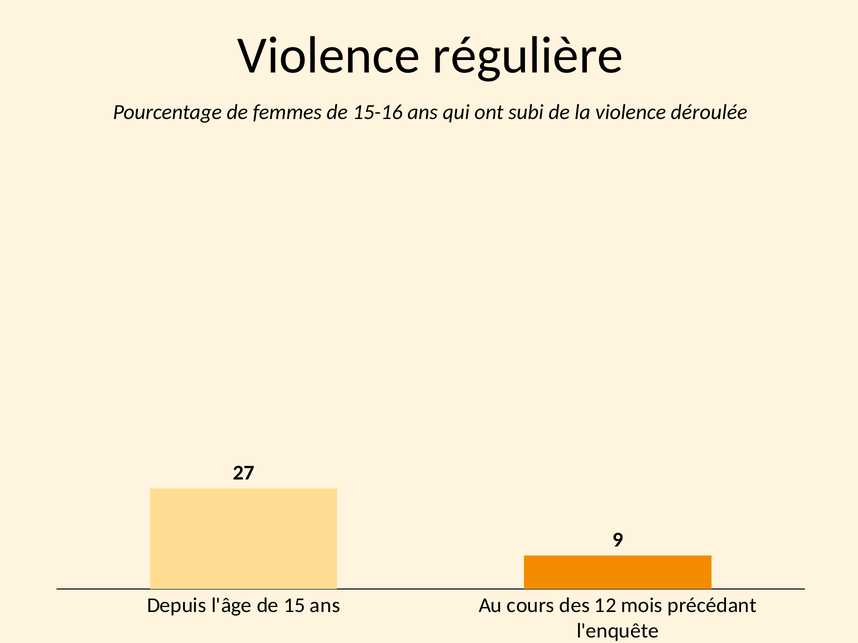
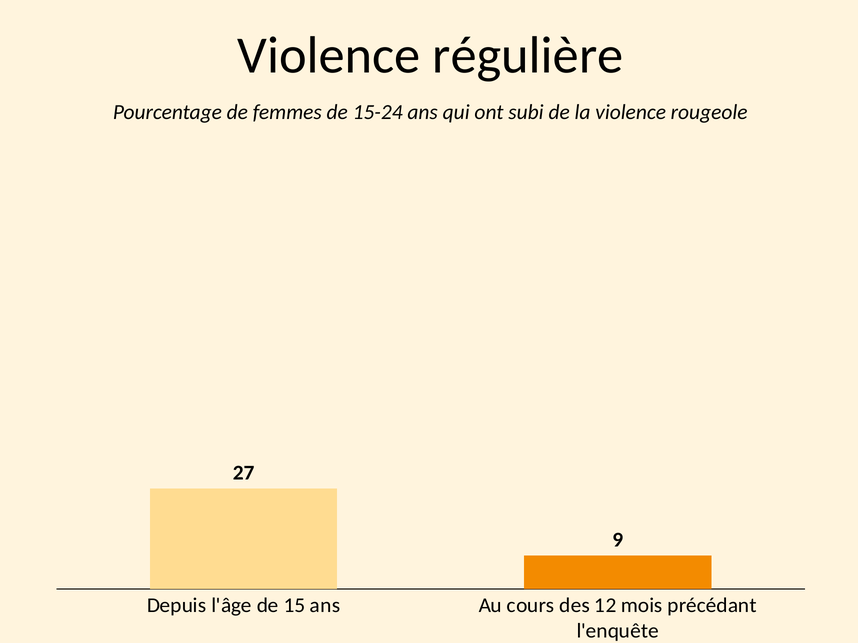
15-16: 15-16 -> 15-24 (378, 112)
déroulée: déroulée -> rougeole (709, 112)
